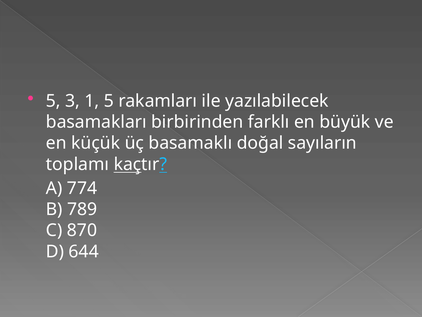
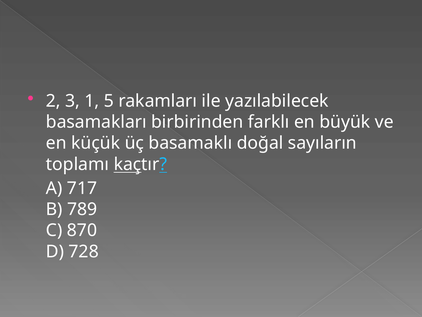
5: 5 -> 2 (53, 101)
774: 774 -> 717 (82, 188)
644: 644 -> 728 (84, 251)
